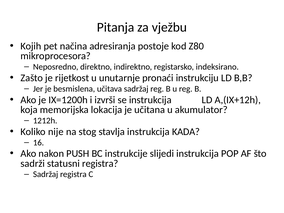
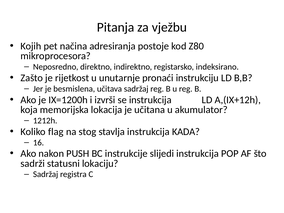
nije: nije -> flag (56, 132)
statusni registra: registra -> lokaciju (100, 163)
